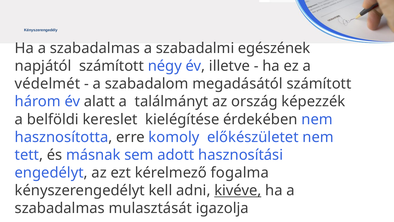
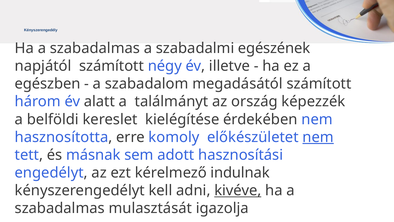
védelmét: védelmét -> egészben (48, 84)
nem underline: none -> present (318, 137)
fogalma: fogalma -> indulnak (240, 172)
